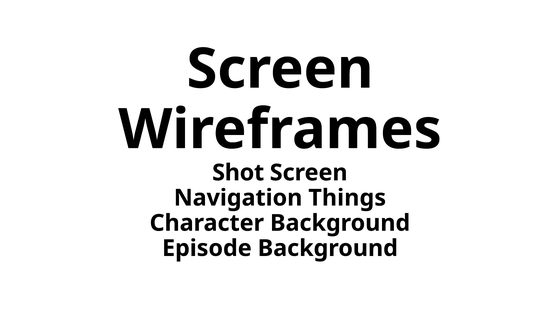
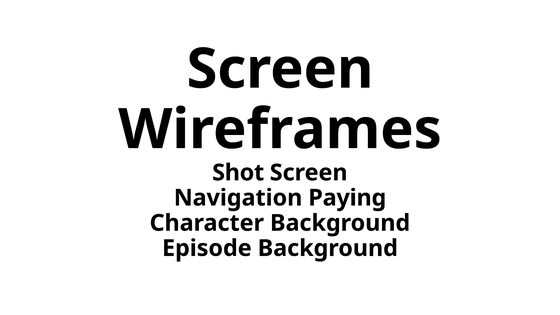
Things: Things -> Paying (347, 198)
